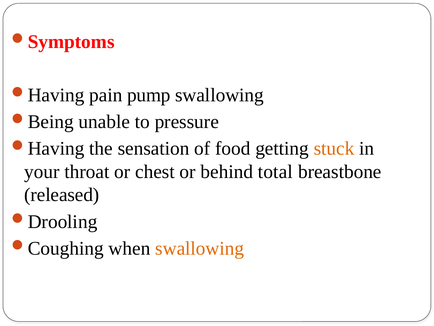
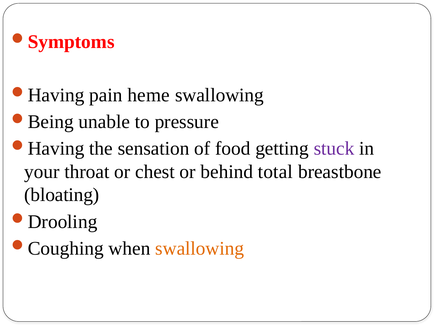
pump: pump -> heme (149, 95)
stuck colour: orange -> purple (334, 148)
released: released -> bloating (62, 195)
